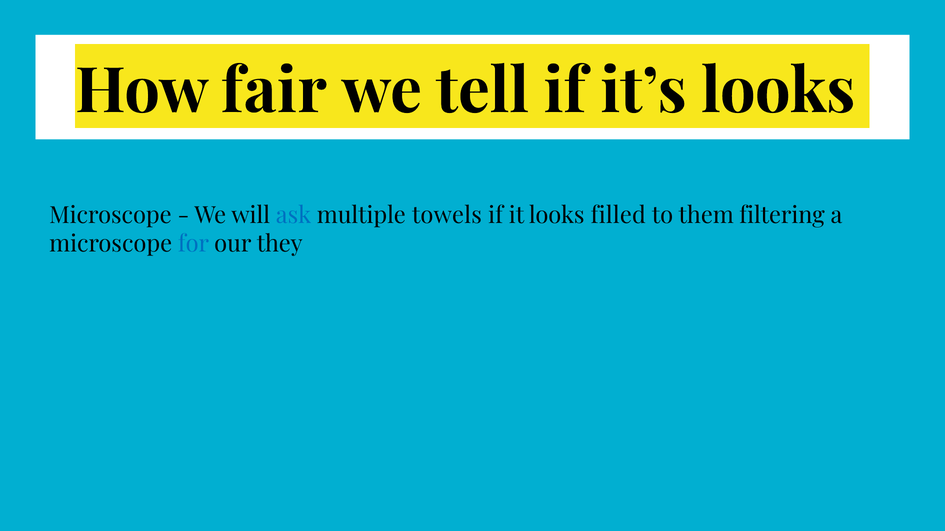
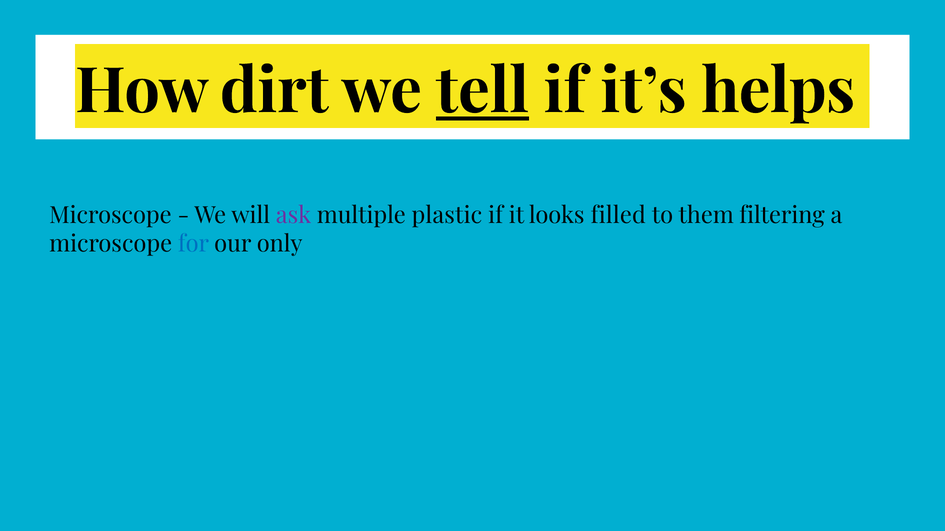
fair: fair -> dirt (274, 91)
tell underline: none -> present (482, 91)
it’s looks: looks -> helps (778, 91)
ask colour: blue -> purple (294, 216)
towels: towels -> plastic (447, 216)
they: they -> only (280, 244)
